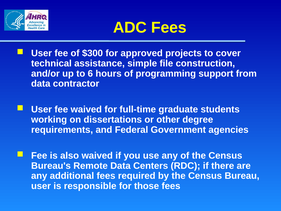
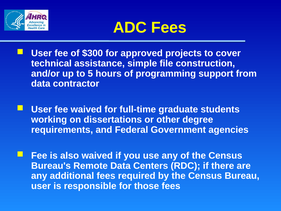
6: 6 -> 5 (90, 73)
